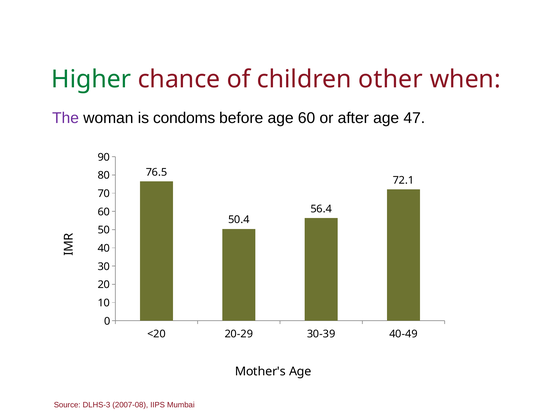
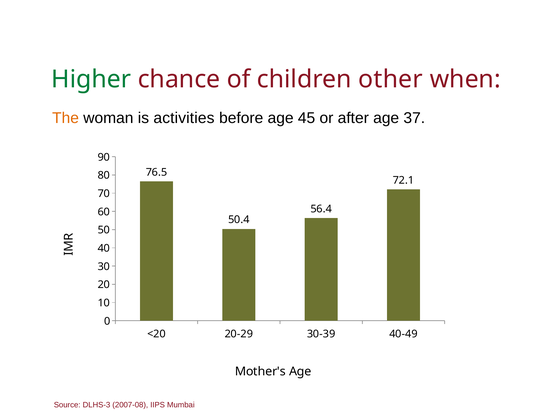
The colour: purple -> orange (66, 118)
condoms: condoms -> activities (184, 118)
age 60: 60 -> 45 (307, 118)
47: 47 -> 37 (414, 118)
